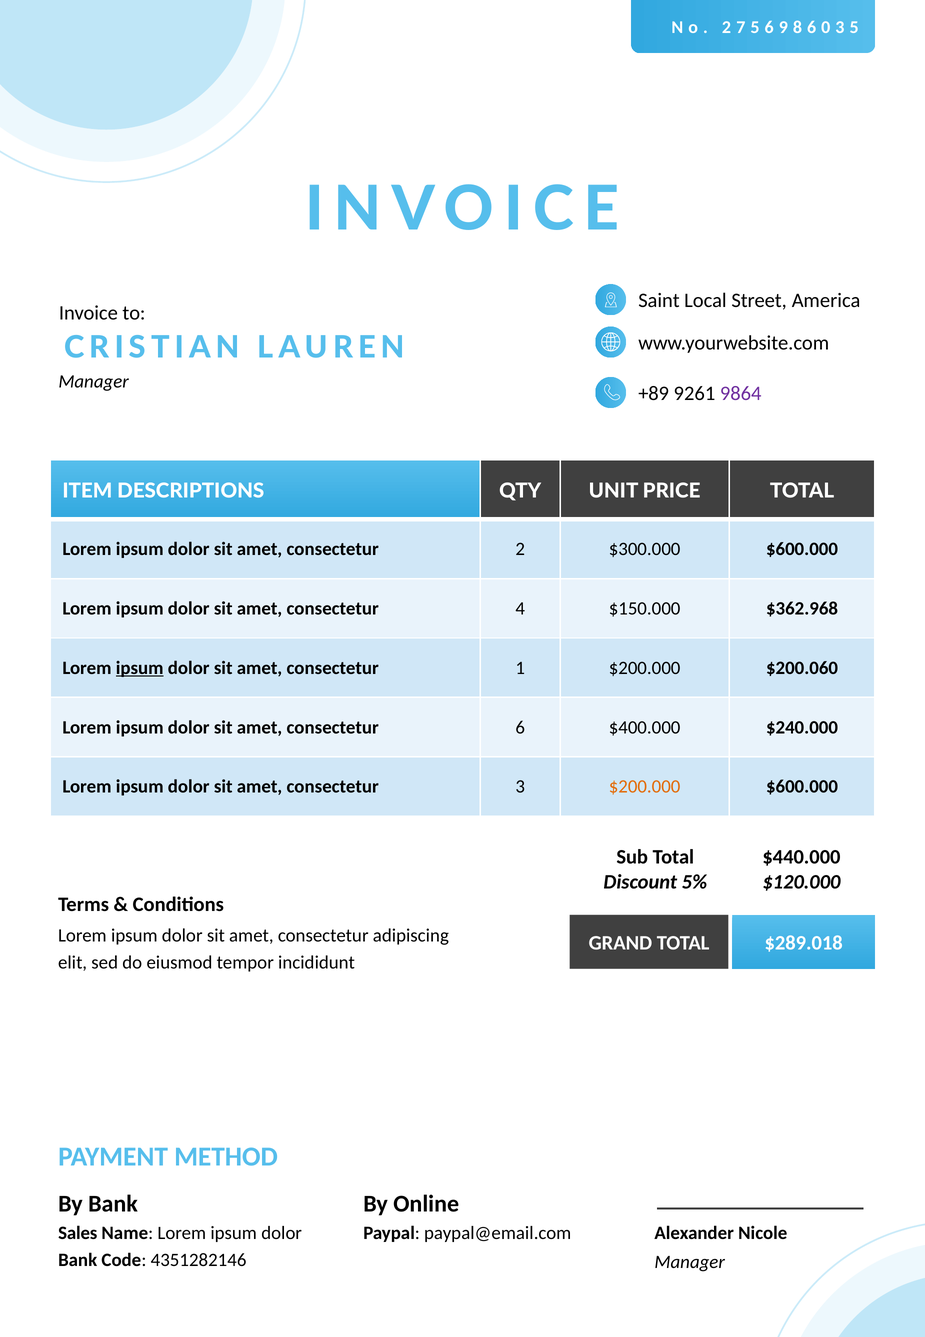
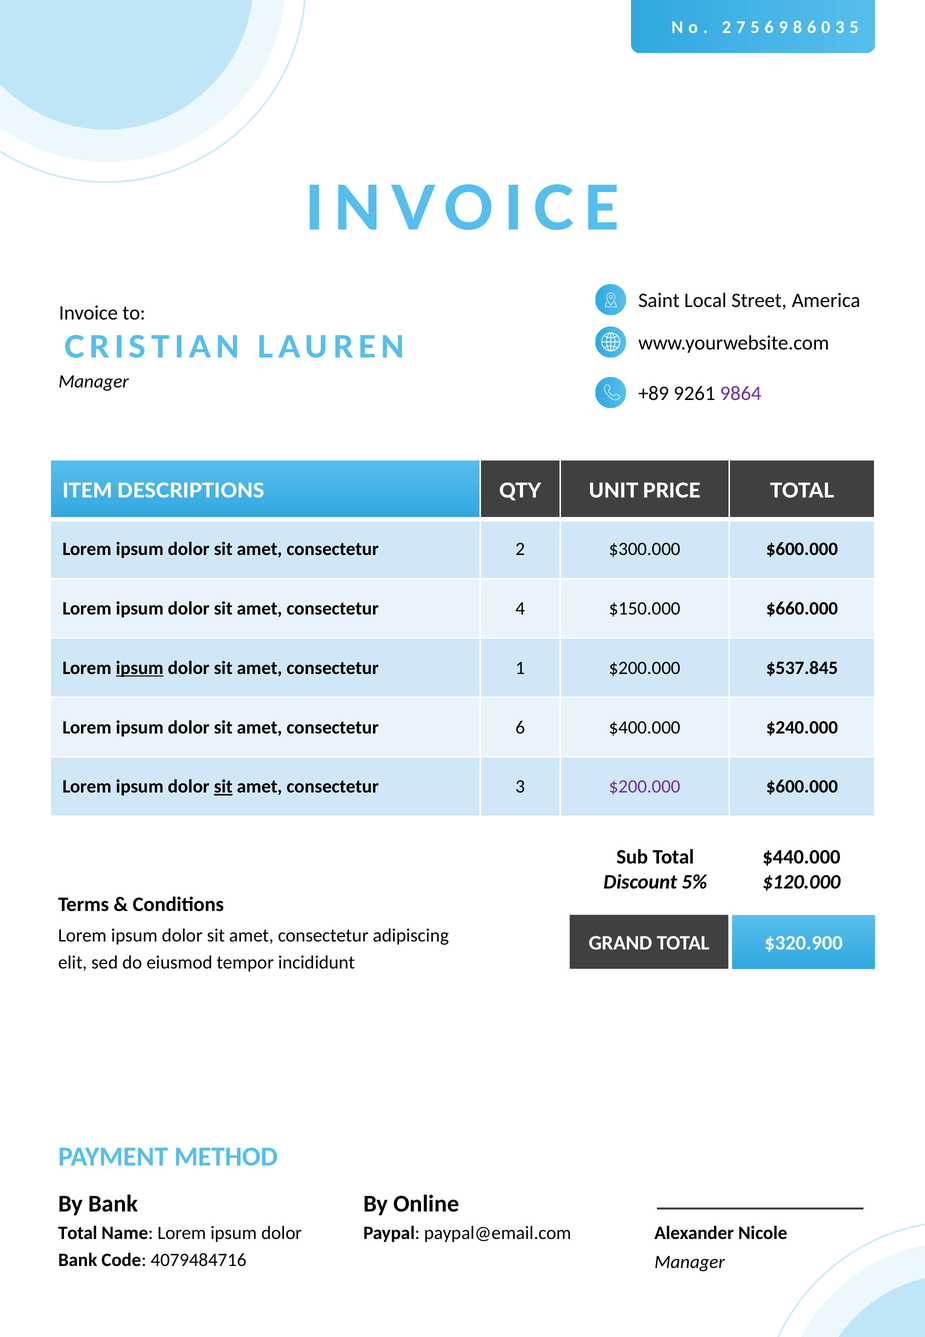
$362.968: $362.968 -> $660.000 (802, 608)
$200.060: $200.060 -> $537.845 (802, 668)
sit underline: none -> present (223, 786)
$200.000 colour: orange -> purple (645, 786)
$289.018: $289.018 -> $320.900 (804, 942)
Sales: Sales -> Total (78, 1232)
4351282146: 4351282146 -> 4079484716 (199, 1259)
